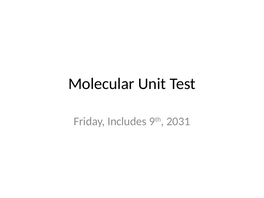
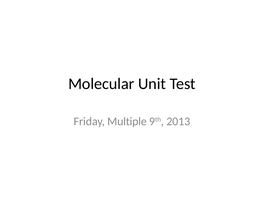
Includes: Includes -> Multiple (127, 121)
2031: 2031 -> 2013 (178, 121)
